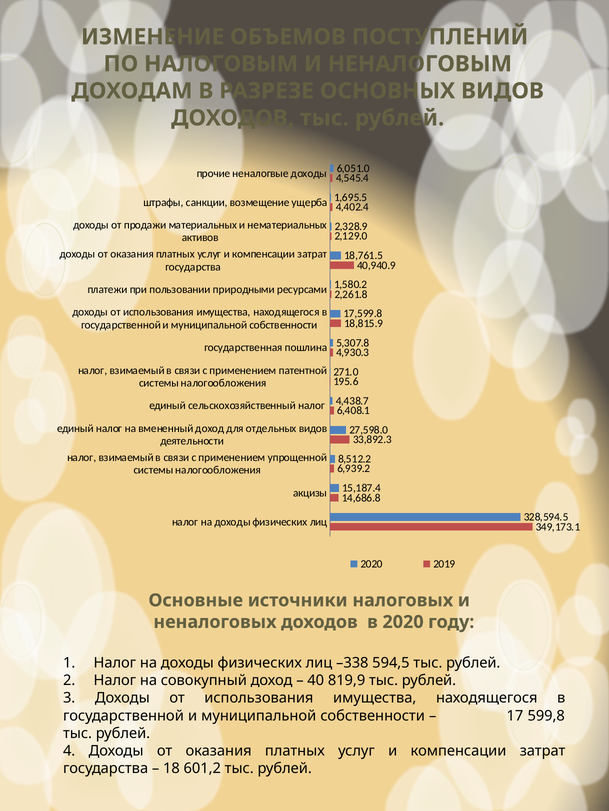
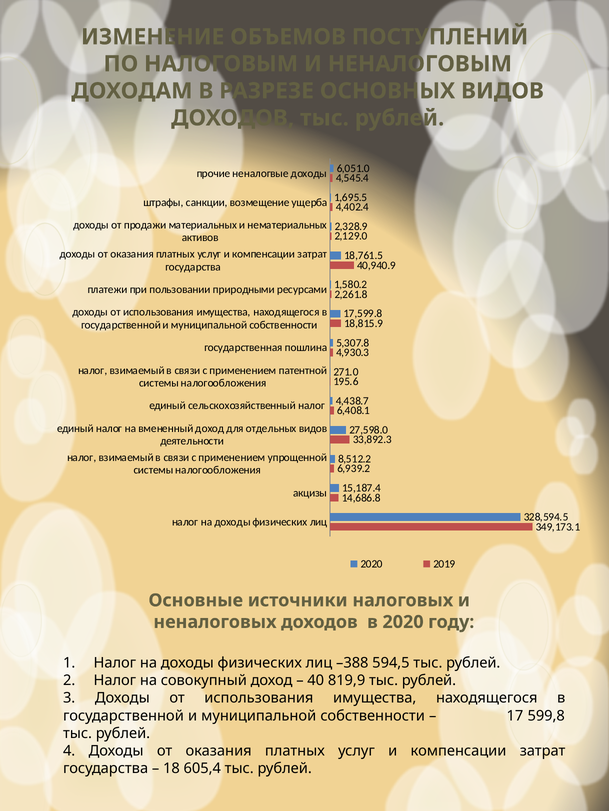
–338: –338 -> –388 (352, 664)
601,2: 601,2 -> 605,4 (202, 769)
